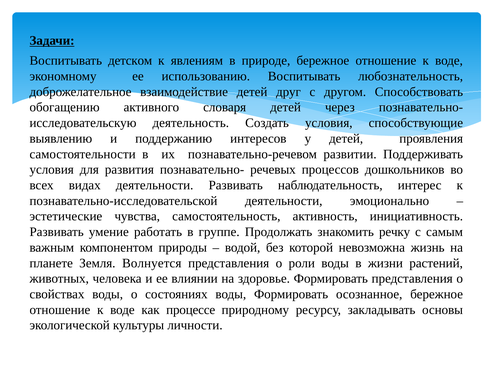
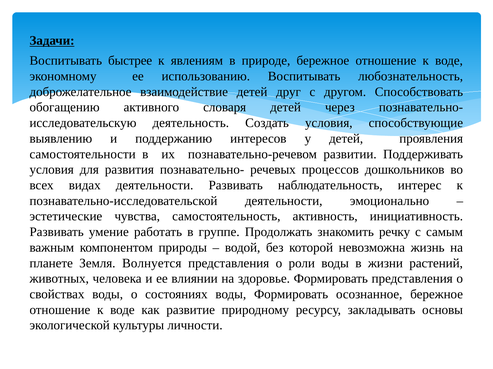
детском: детском -> быстрее (130, 61)
процессе: процессе -> развитие (191, 310)
